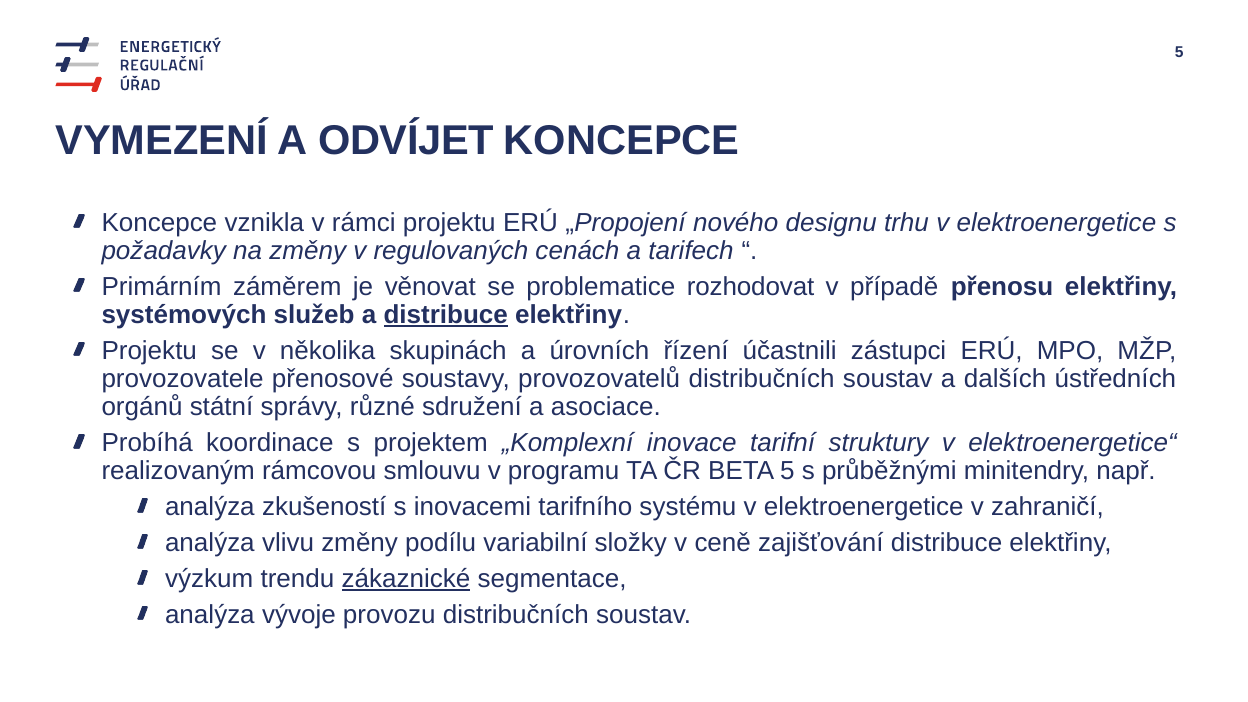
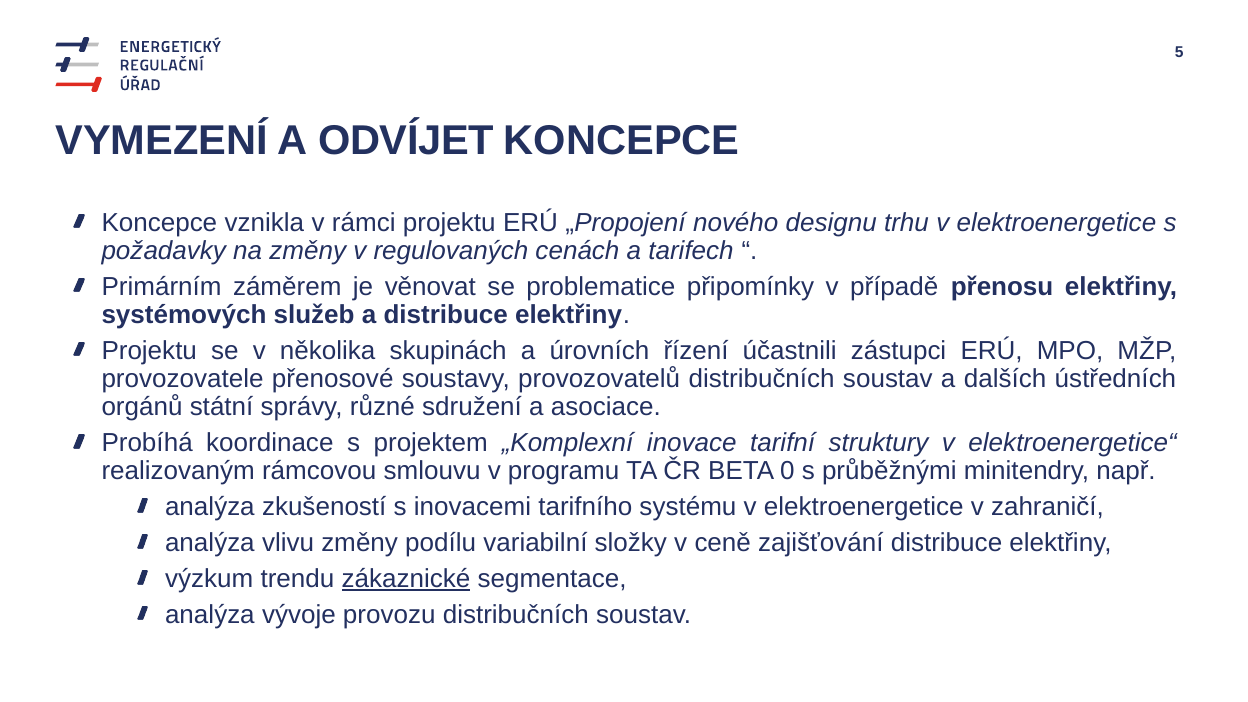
rozhodovat: rozhodovat -> připomínky (750, 287)
distribuce underline: present -> none (446, 315)
BETA 5: 5 -> 0 (787, 471)
